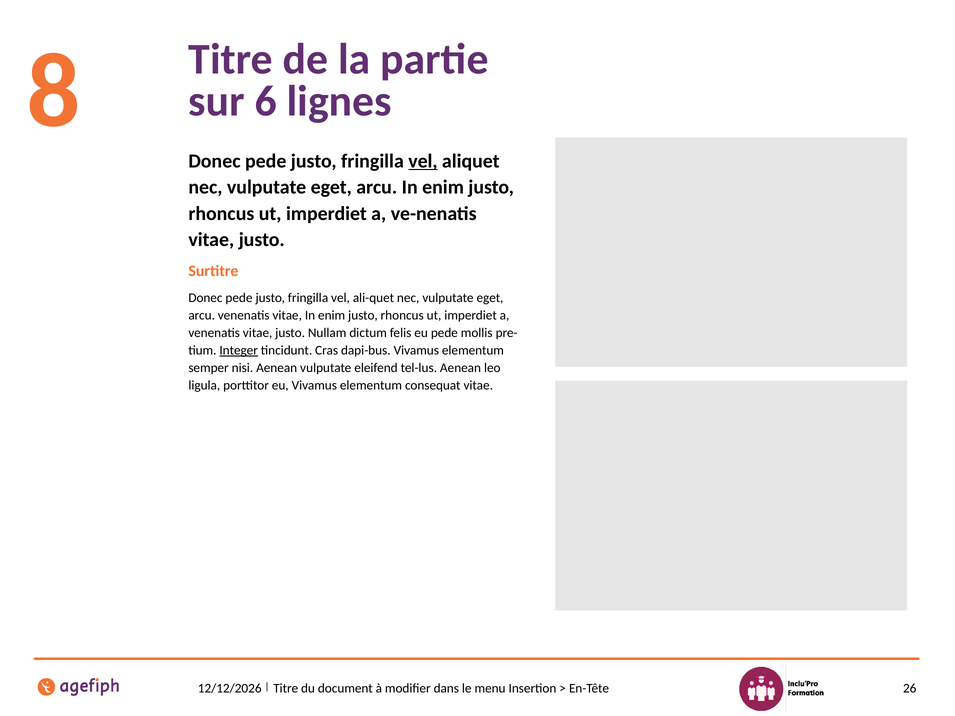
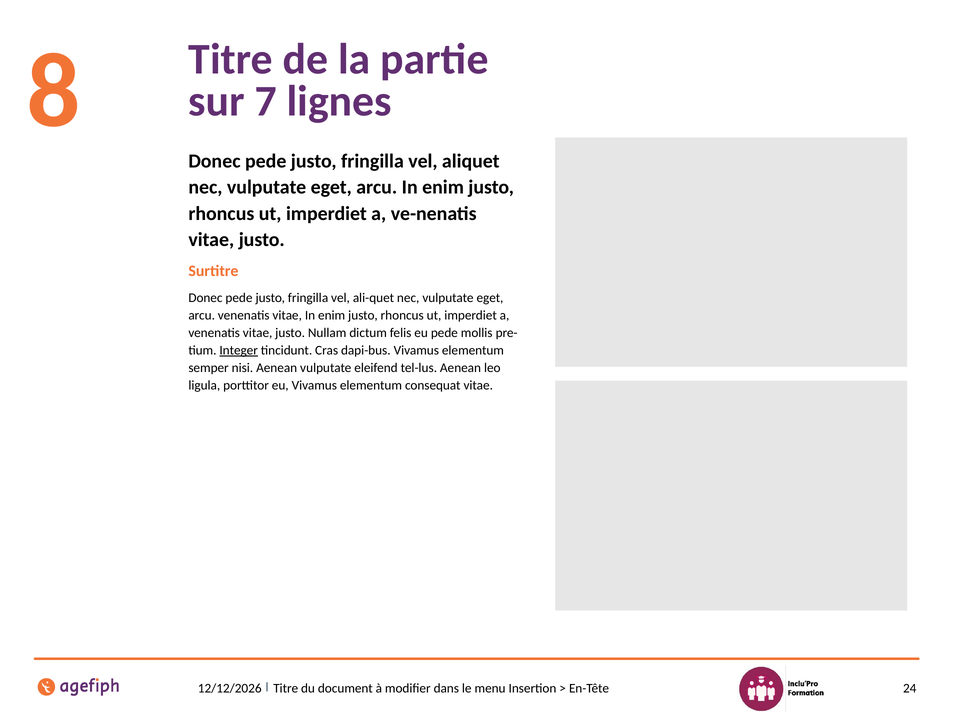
6: 6 -> 7 (266, 101)
vel underline: present -> none (423, 161)
26: 26 -> 24 (910, 689)
